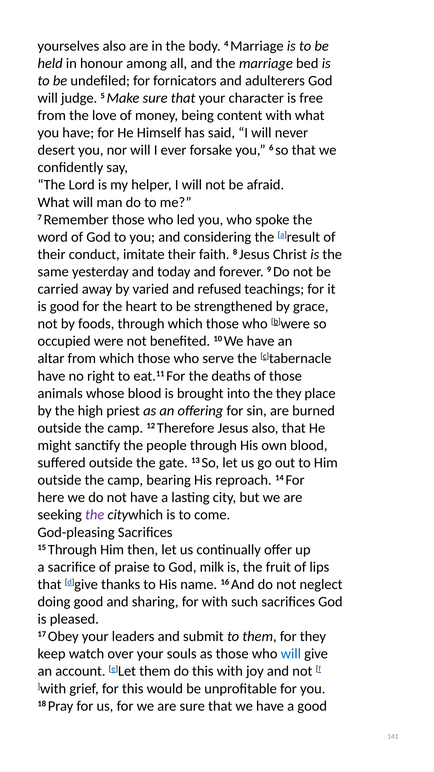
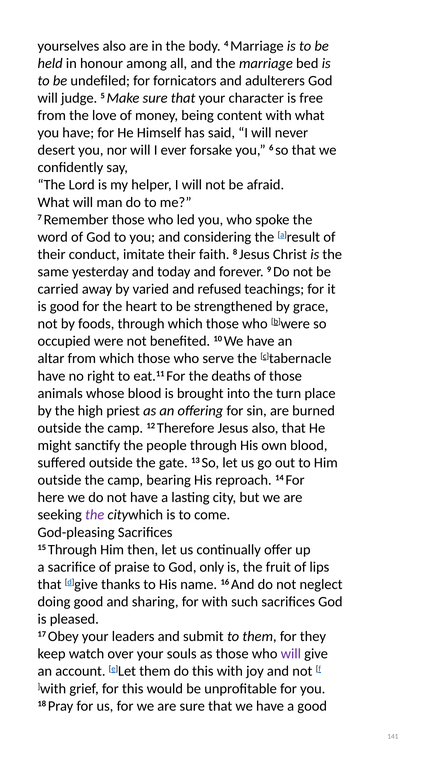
the they: they -> turn (289, 393)
milk: milk -> only (212, 567)
will colour: blue -> purple (291, 653)
